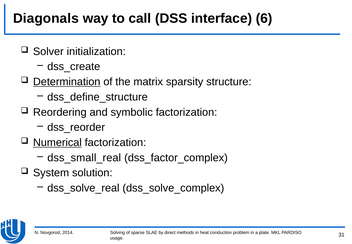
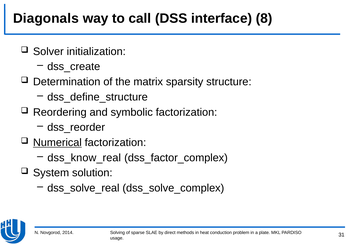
6: 6 -> 8 (264, 18)
Determination underline: present -> none (67, 82)
dss_small_real: dss_small_real -> dss_know_real (84, 158)
